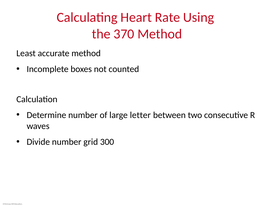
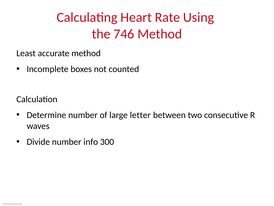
370: 370 -> 746 (124, 34)
grid: grid -> info (91, 142)
